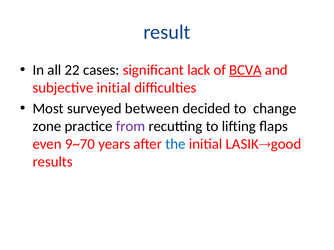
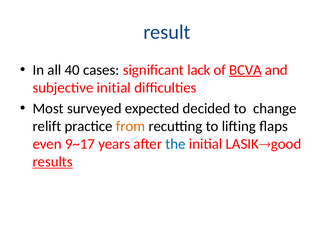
22: 22 -> 40 (72, 70)
between: between -> expected (152, 109)
zone: zone -> relift (47, 126)
from colour: purple -> orange (131, 126)
9~70: 9~70 -> 9~17 (80, 144)
results underline: none -> present (53, 162)
